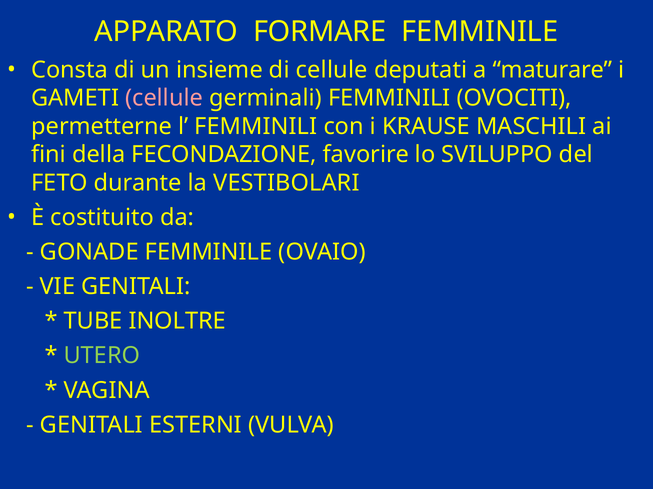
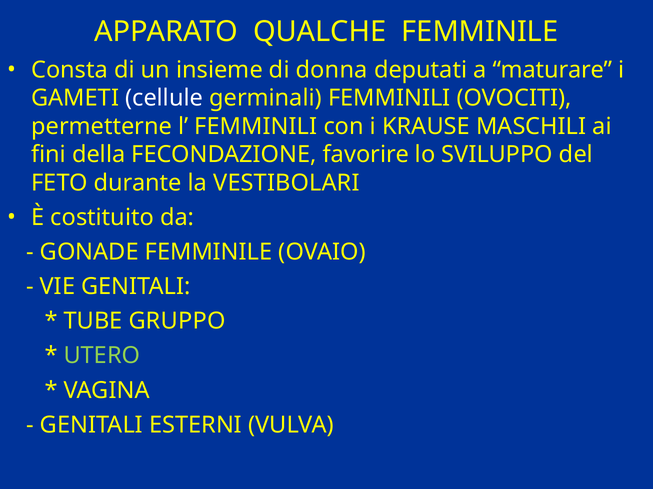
FORMARE: FORMARE -> QUALCHE (320, 32)
di cellule: cellule -> donna (332, 70)
cellule colour: pink -> white (164, 98)
INOLTRE: INOLTRE -> GRUPPO (177, 322)
